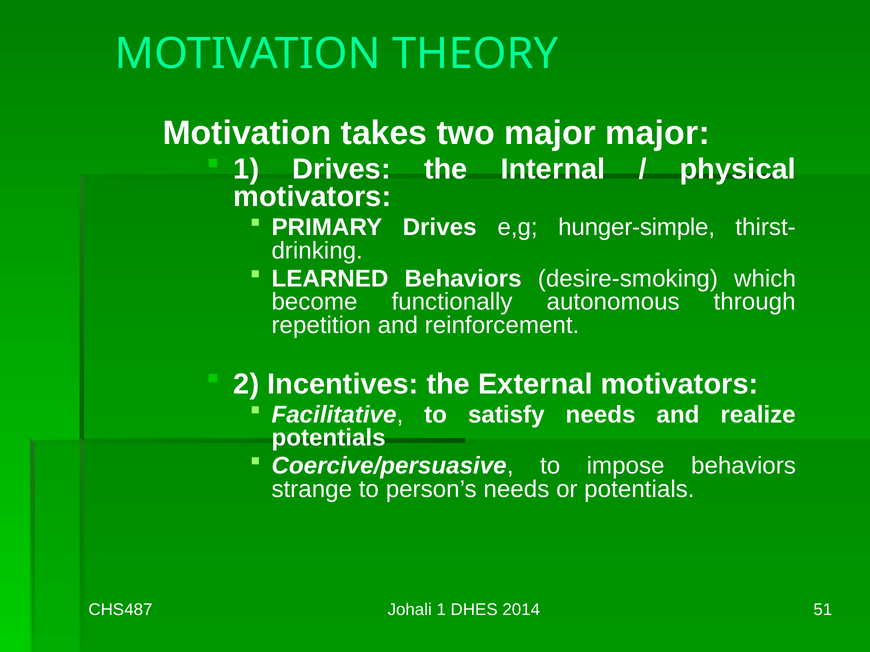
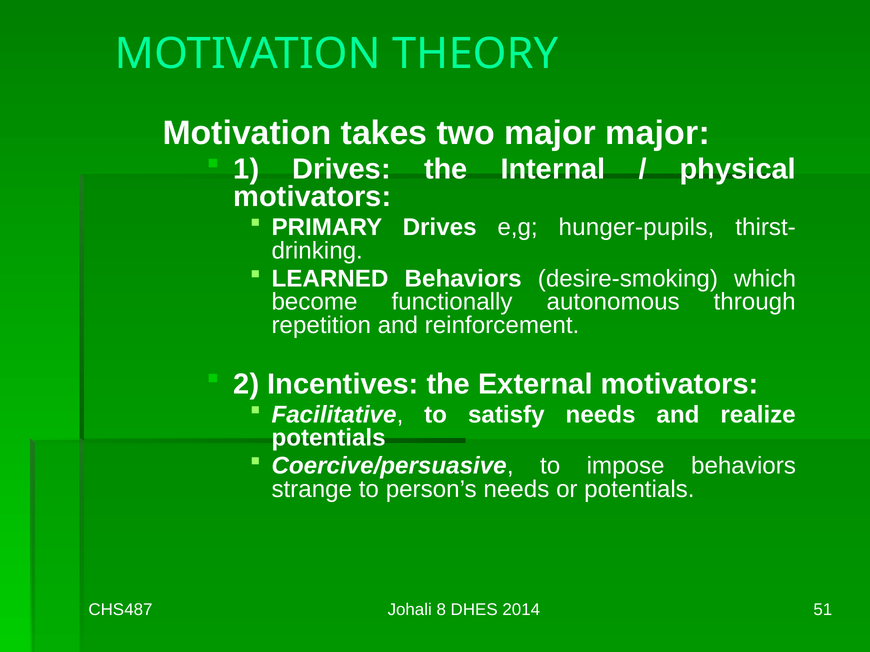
hunger-simple: hunger-simple -> hunger-pupils (636, 228)
Johali 1: 1 -> 8 (441, 610)
